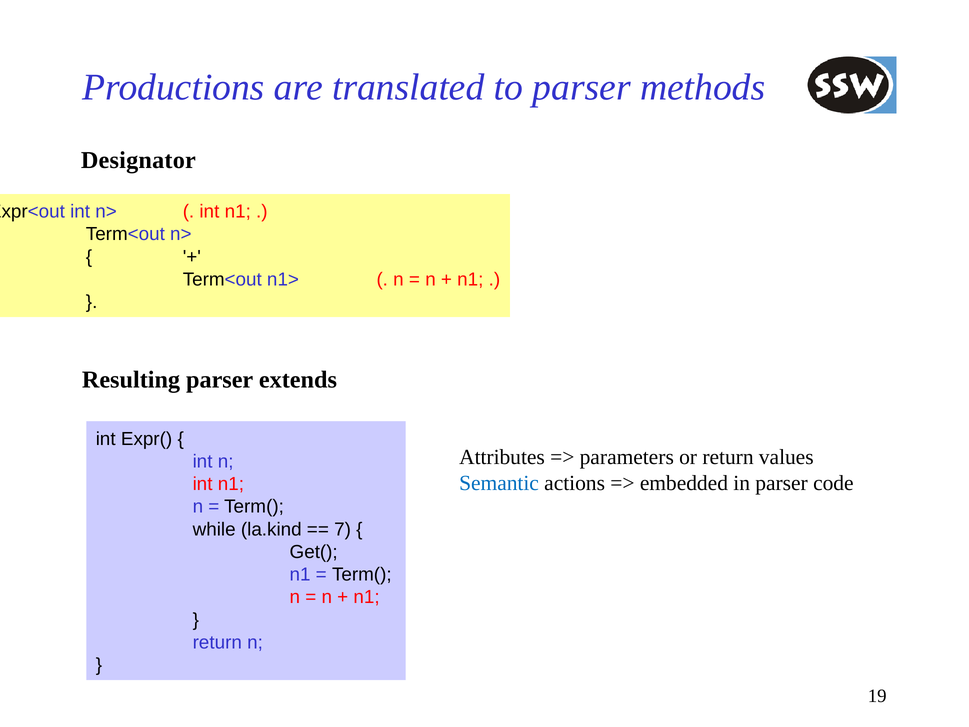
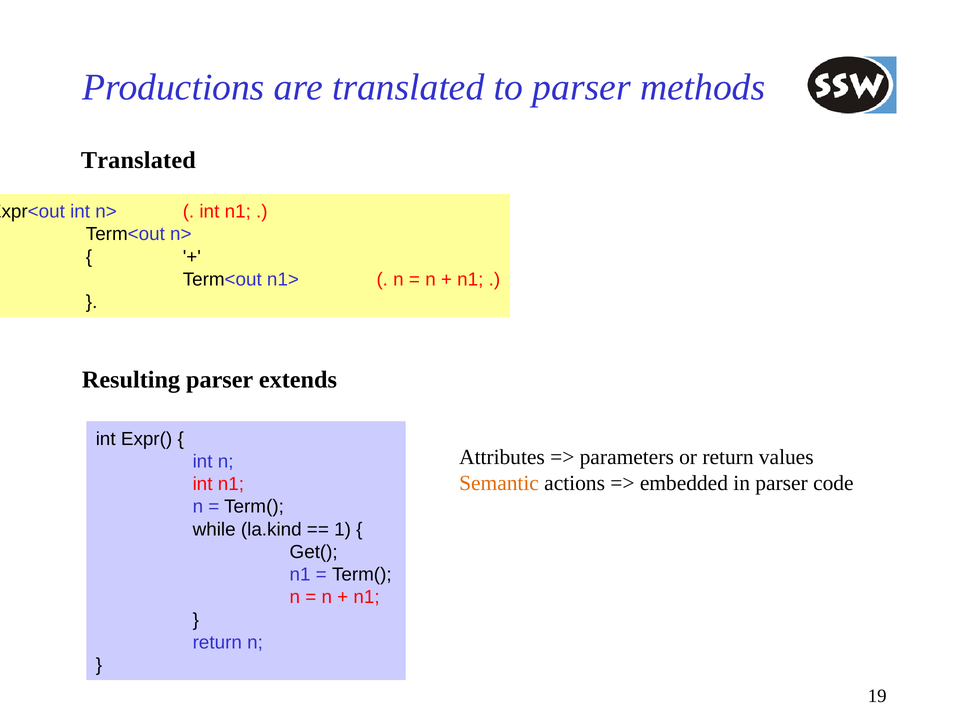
Designator: Designator -> Translated (138, 160)
Semantic colour: blue -> orange (499, 483)
7: 7 -> 1 (343, 529)
